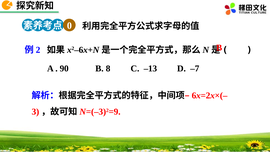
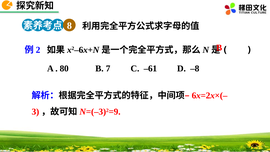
0: 0 -> 8 (69, 26)
90: 90 -> 80 (64, 68)
8: 8 -> 7 (108, 68)
–13: –13 -> –61 (150, 68)
–7: –7 -> –8 (195, 68)
